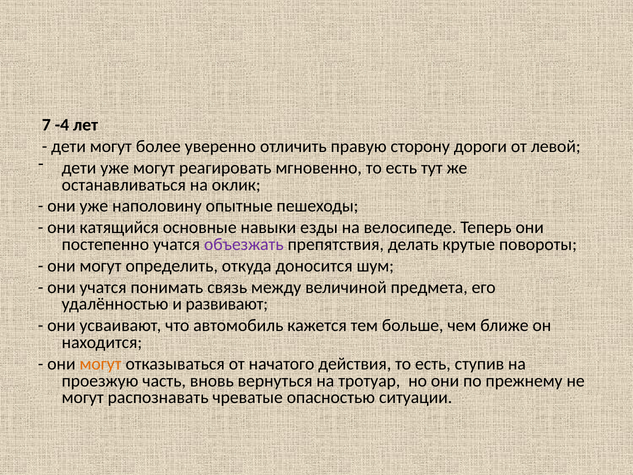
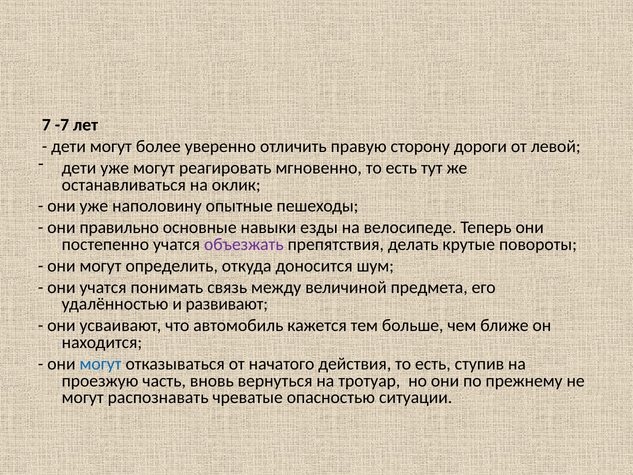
-4: -4 -> -7 (62, 125)
катящийся: катящийся -> правильно (119, 227)
могут colour: orange -> blue (101, 364)
